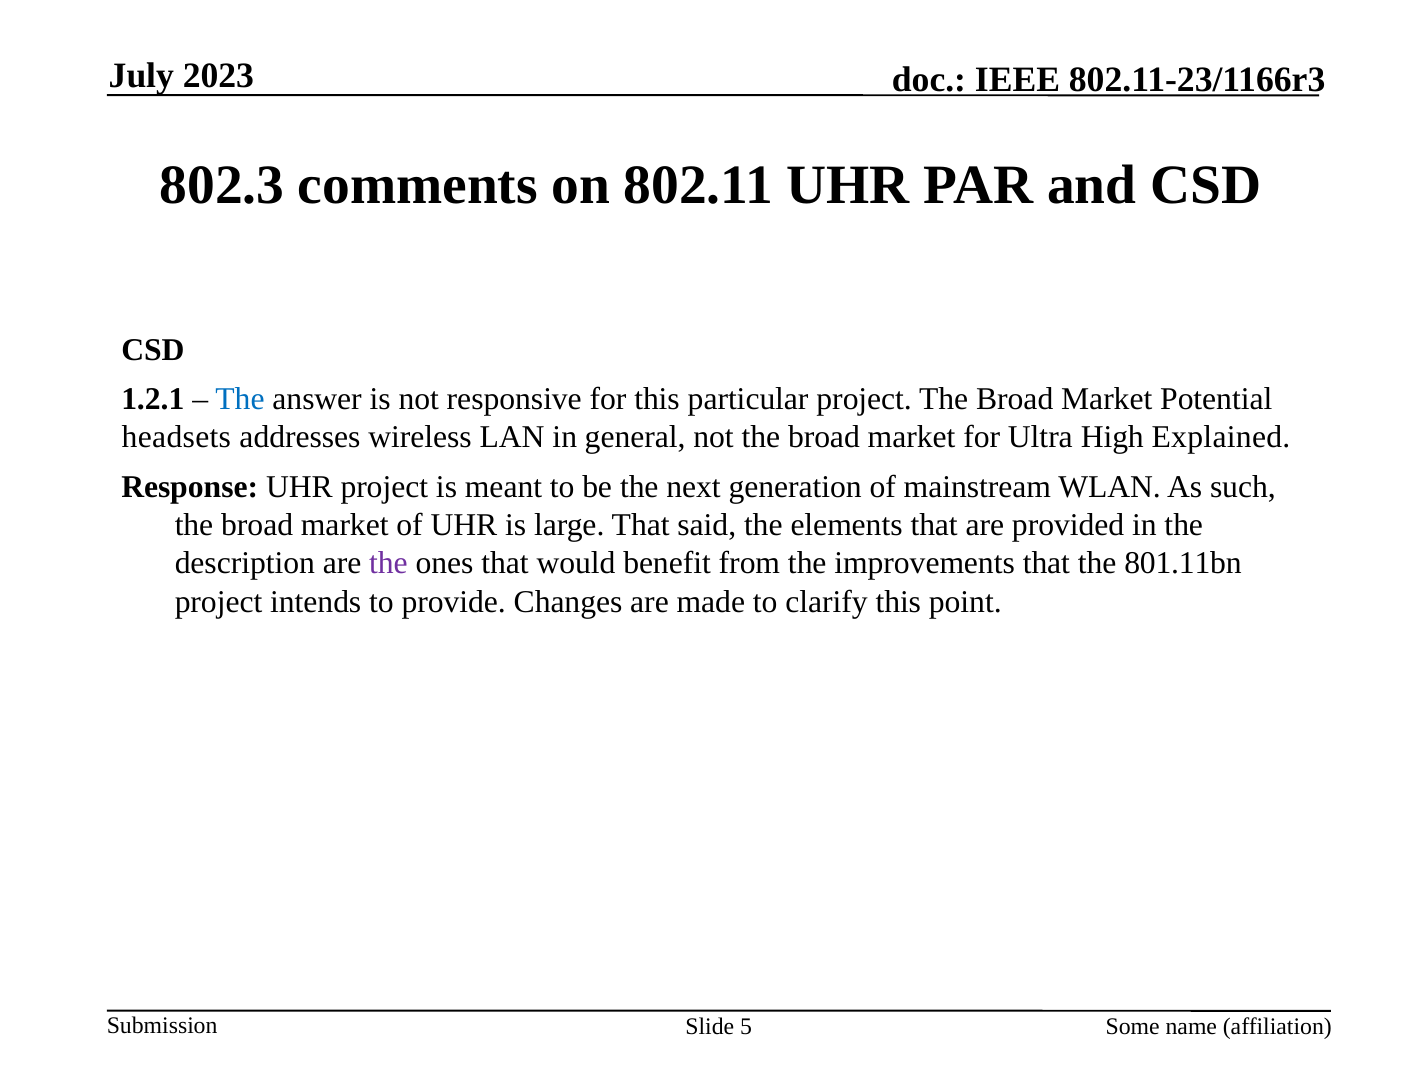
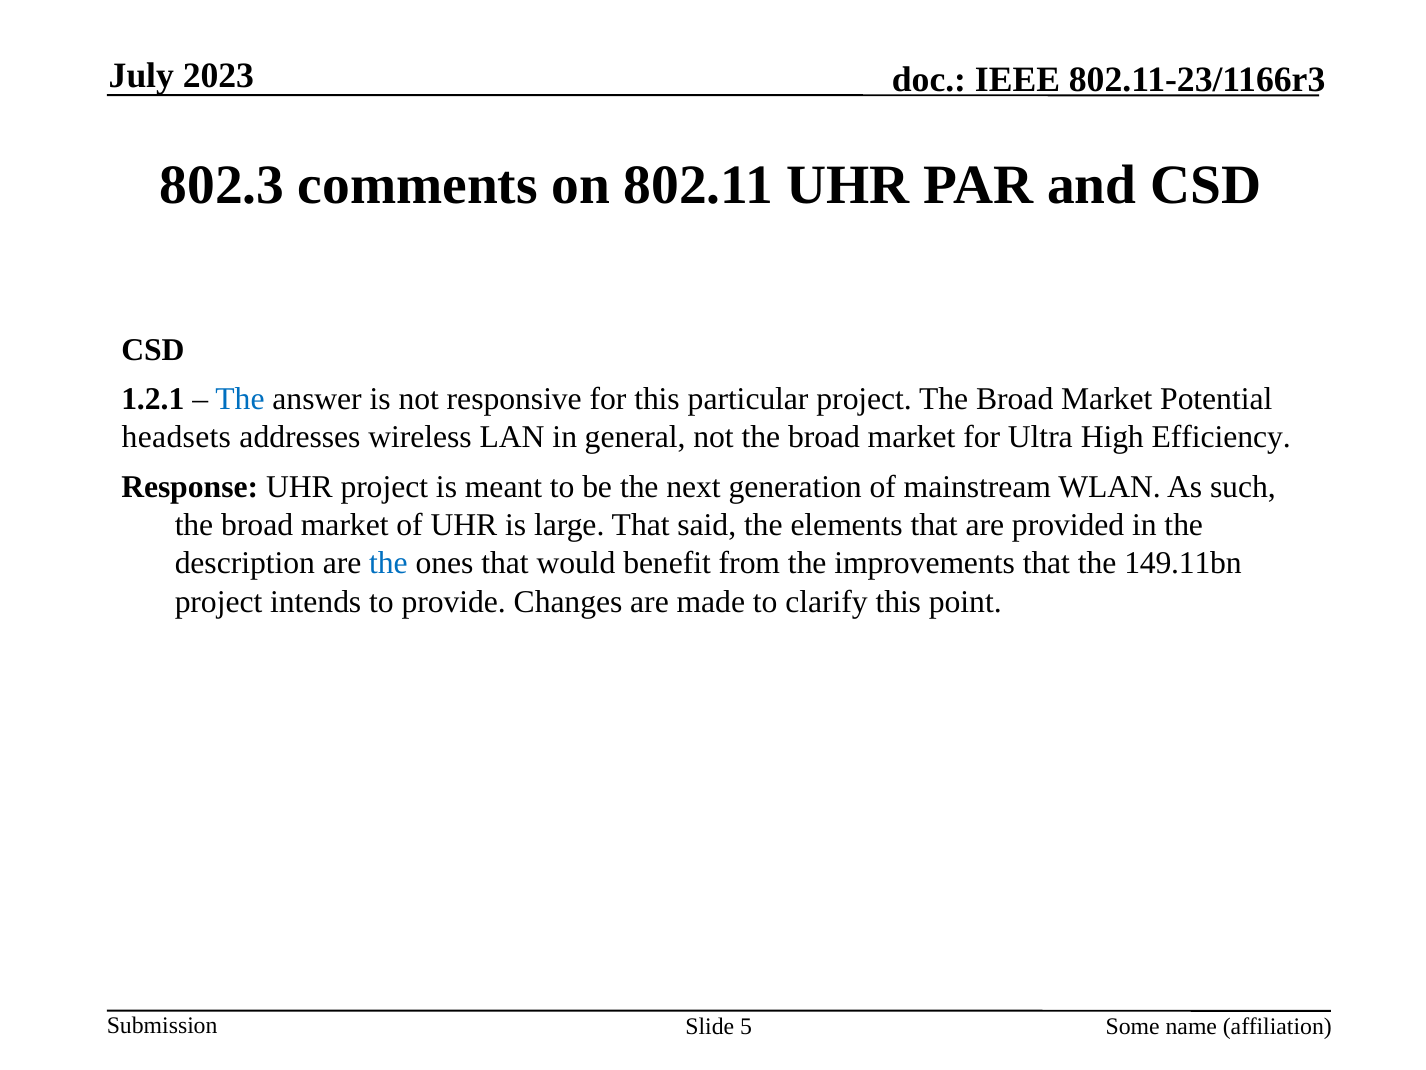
Explained: Explained -> Efficiency (1221, 437)
the colour: purple -> blue (388, 563)
801.11bn: 801.11bn -> 149.11bn (1183, 563)
